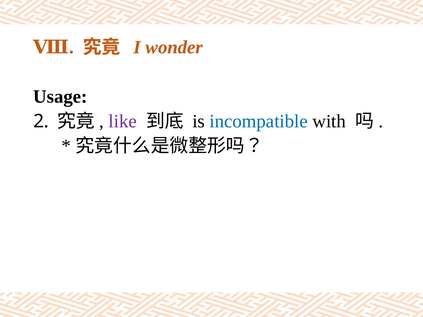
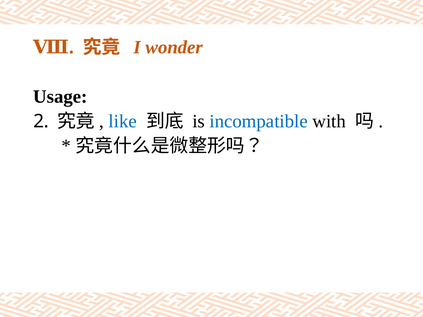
like colour: purple -> blue (123, 121)
